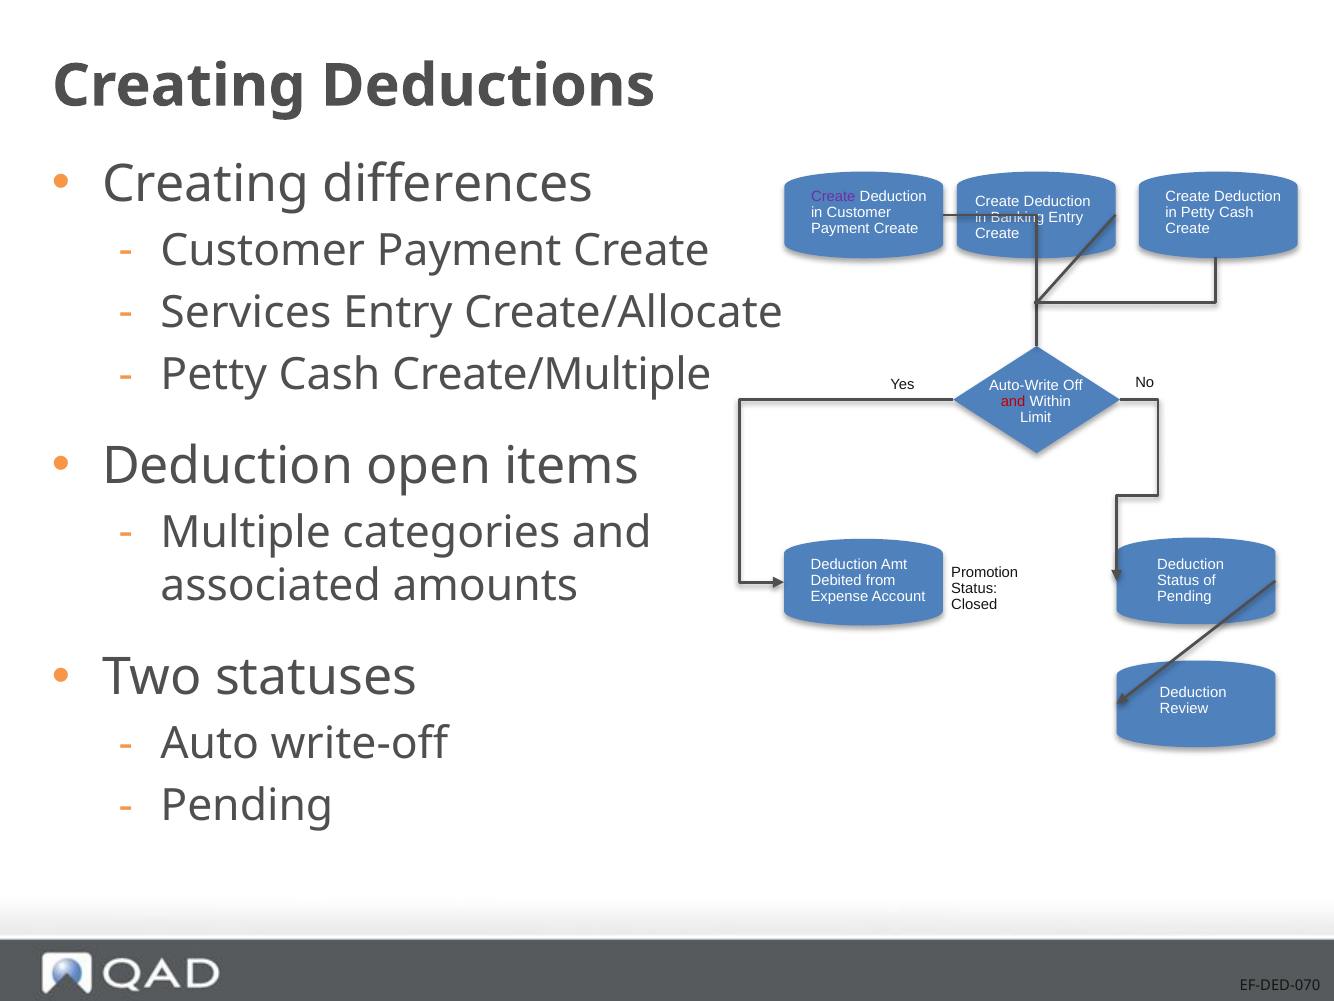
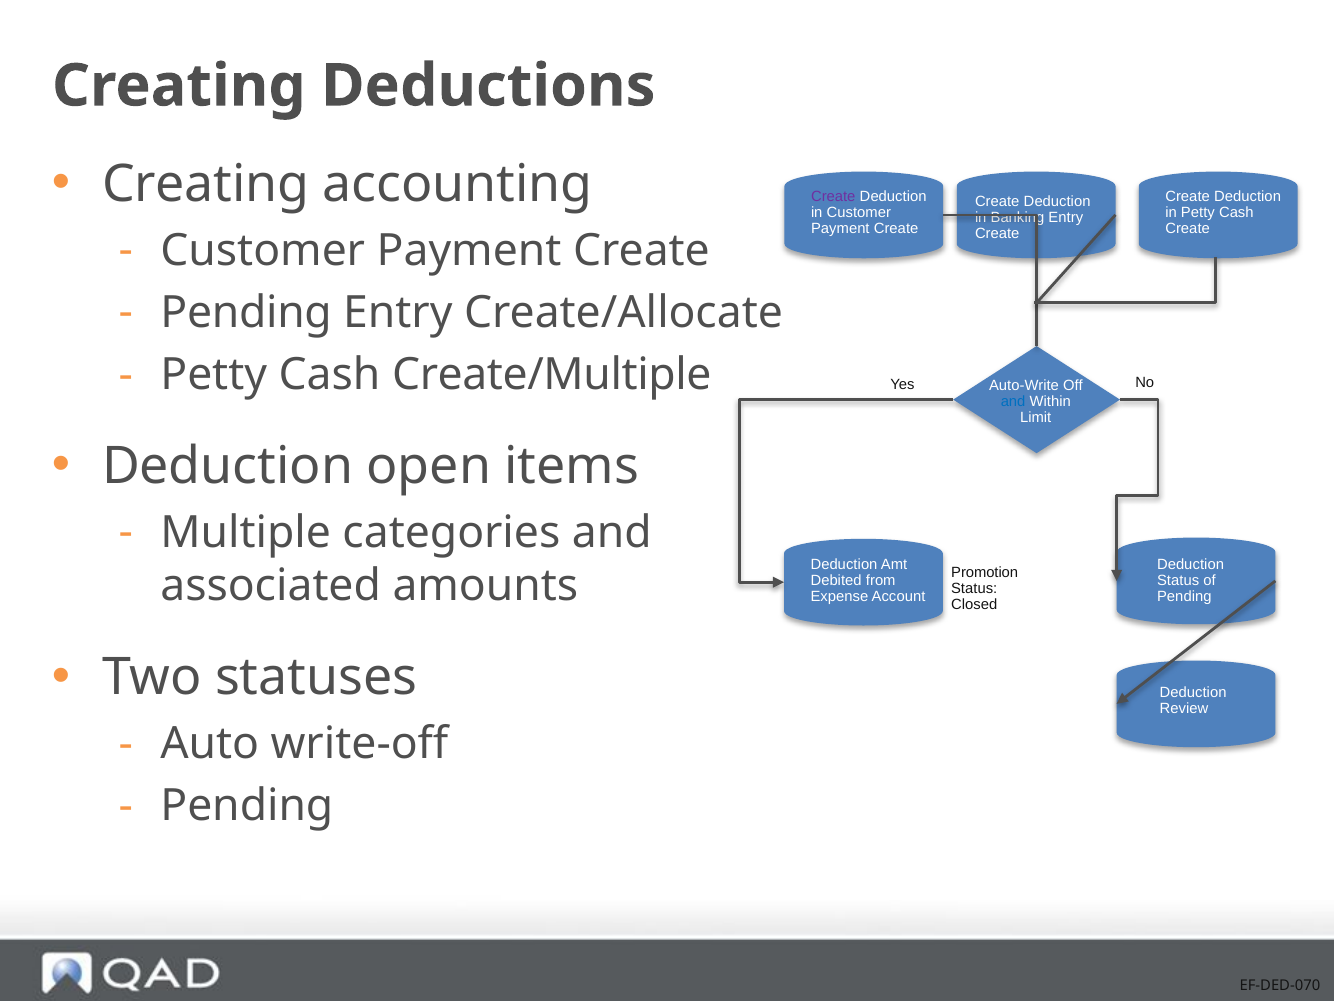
differences: differences -> accounting (458, 184)
Services: Services -> Pending (246, 313)
and colour: red -> blue (1013, 401)
